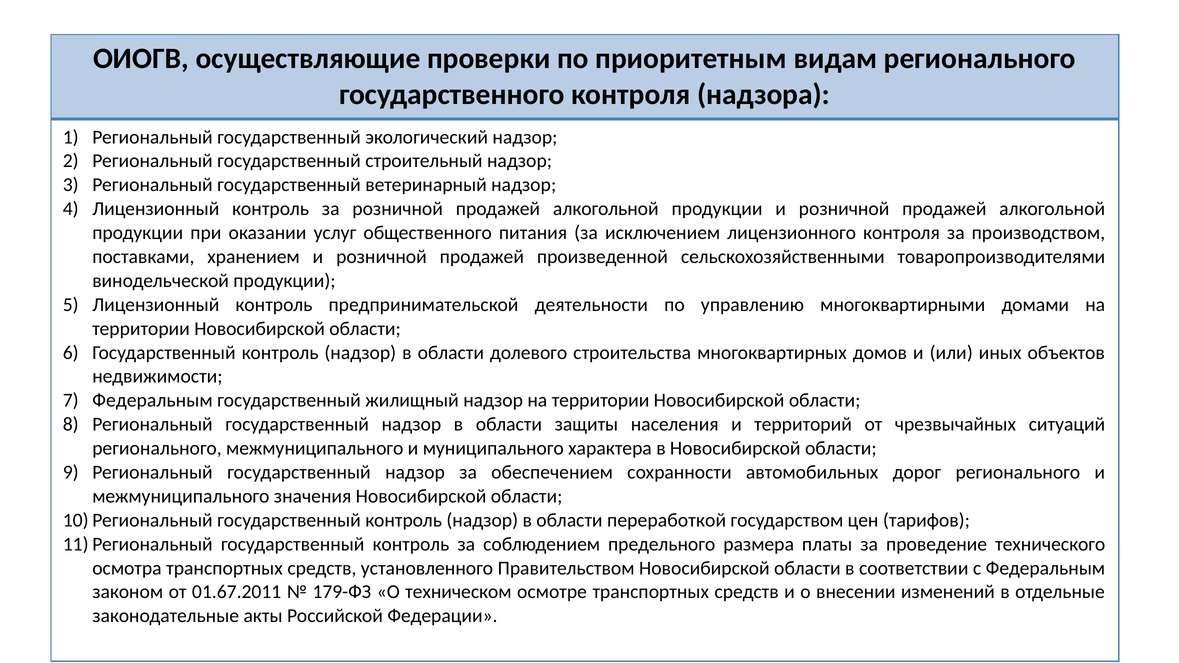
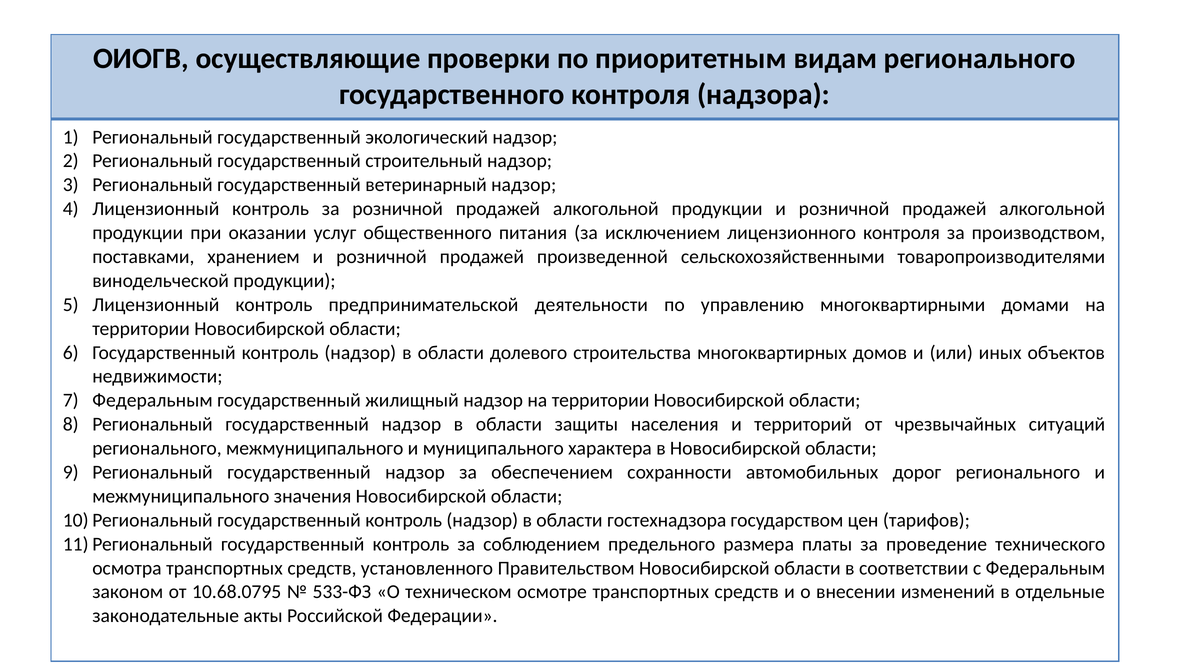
переработкой: переработкой -> гостехнадзора (667, 520)
01.67.2011: 01.67.2011 -> 10.68.0795 (237, 592)
179-ФЗ: 179-ФЗ -> 533-ФЗ (342, 592)
